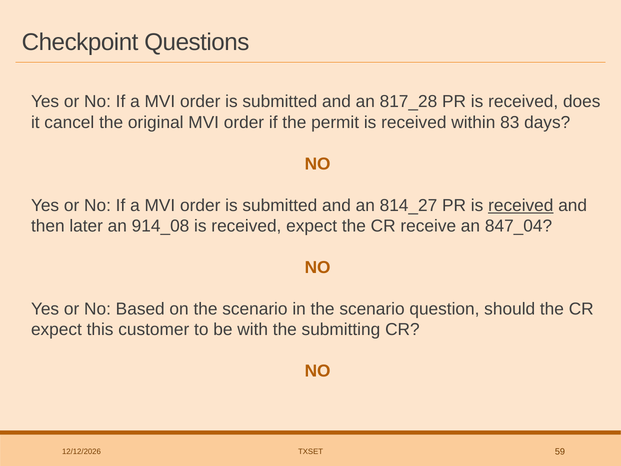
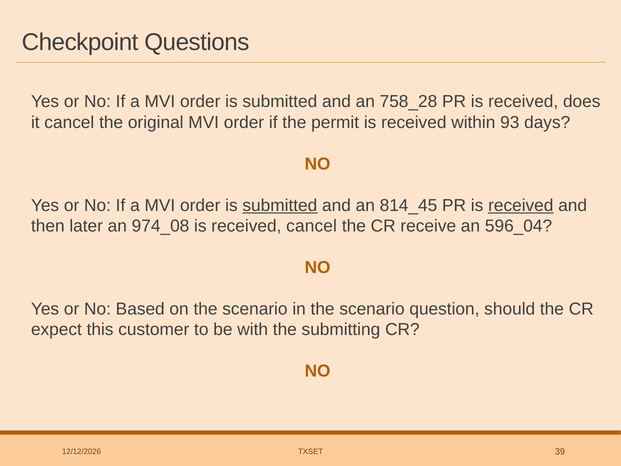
817_28: 817_28 -> 758_28 (408, 102)
83: 83 -> 93 (510, 122)
submitted underline: none -> present (280, 205)
814_27: 814_27 -> 814_45 (408, 205)
914_08: 914_08 -> 974_08 (161, 226)
received expect: expect -> cancel (312, 226)
847_04: 847_04 -> 596_04 (519, 226)
59: 59 -> 39 (560, 452)
